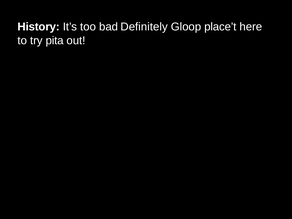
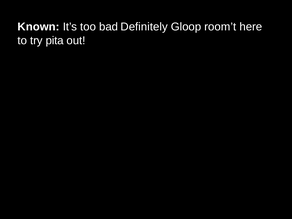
History: History -> Known (39, 27)
place’t: place’t -> room’t (220, 27)
